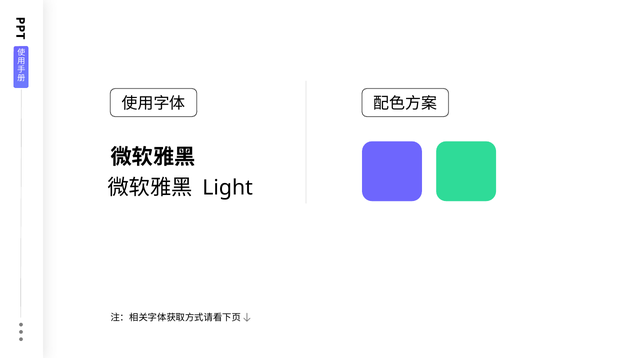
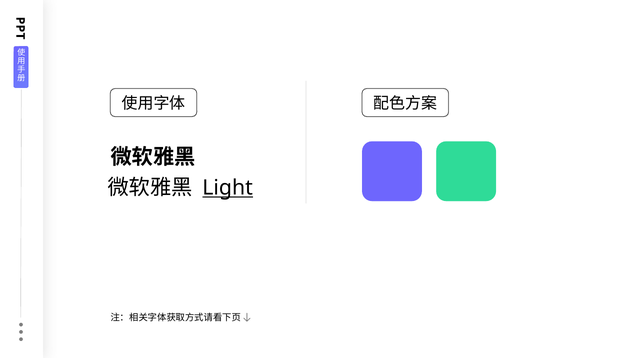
Light underline: none -> present (228, 188)
